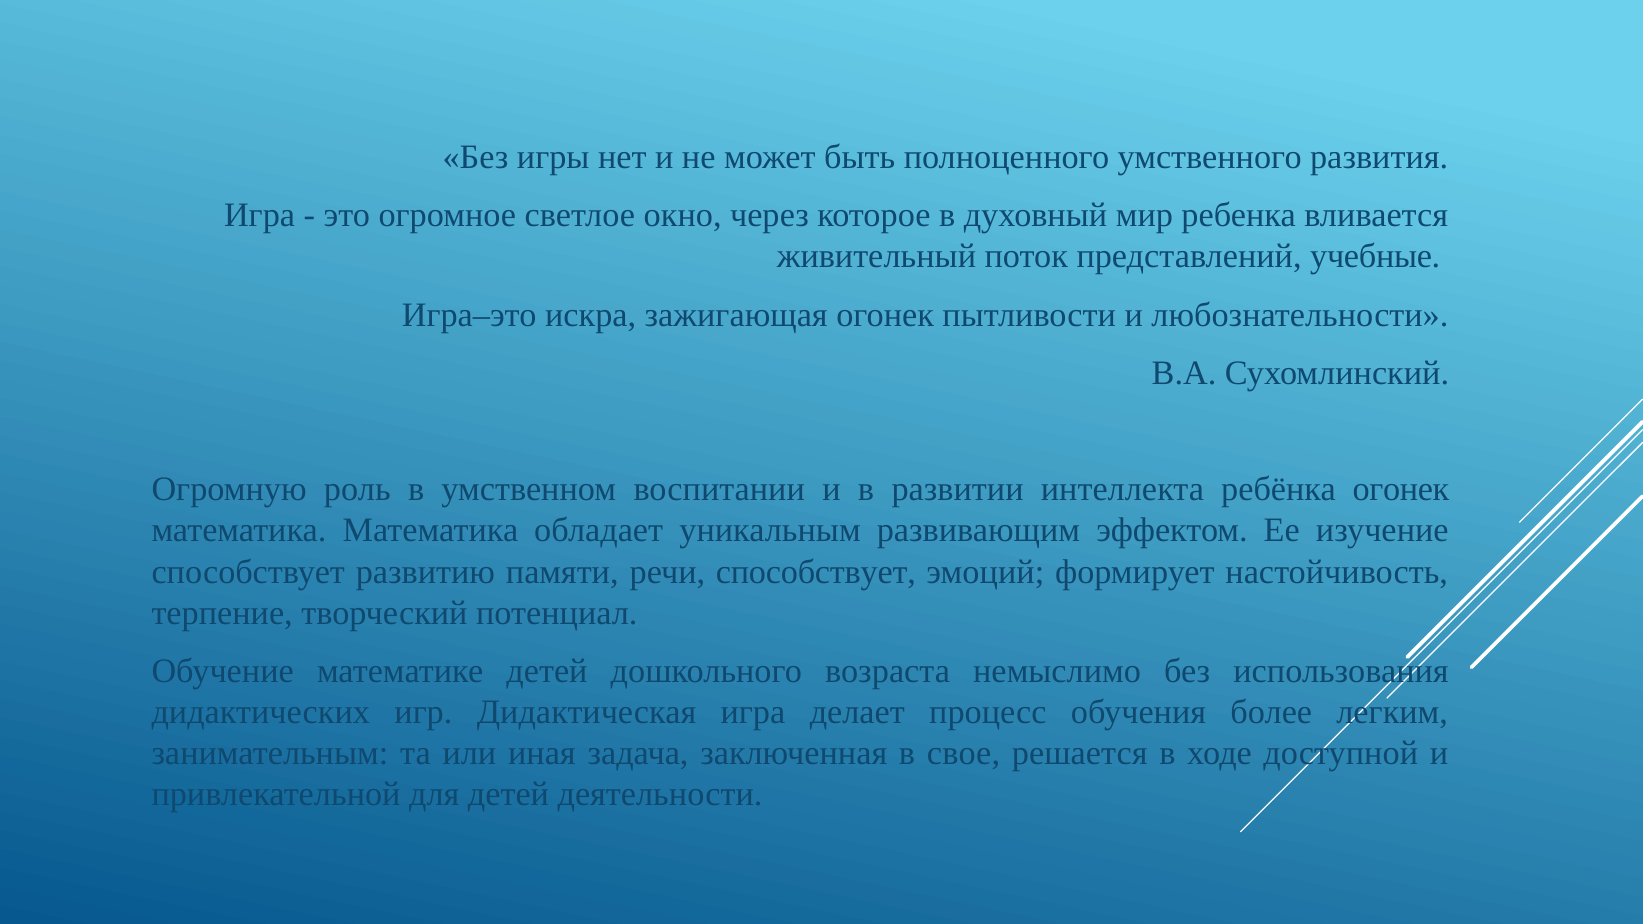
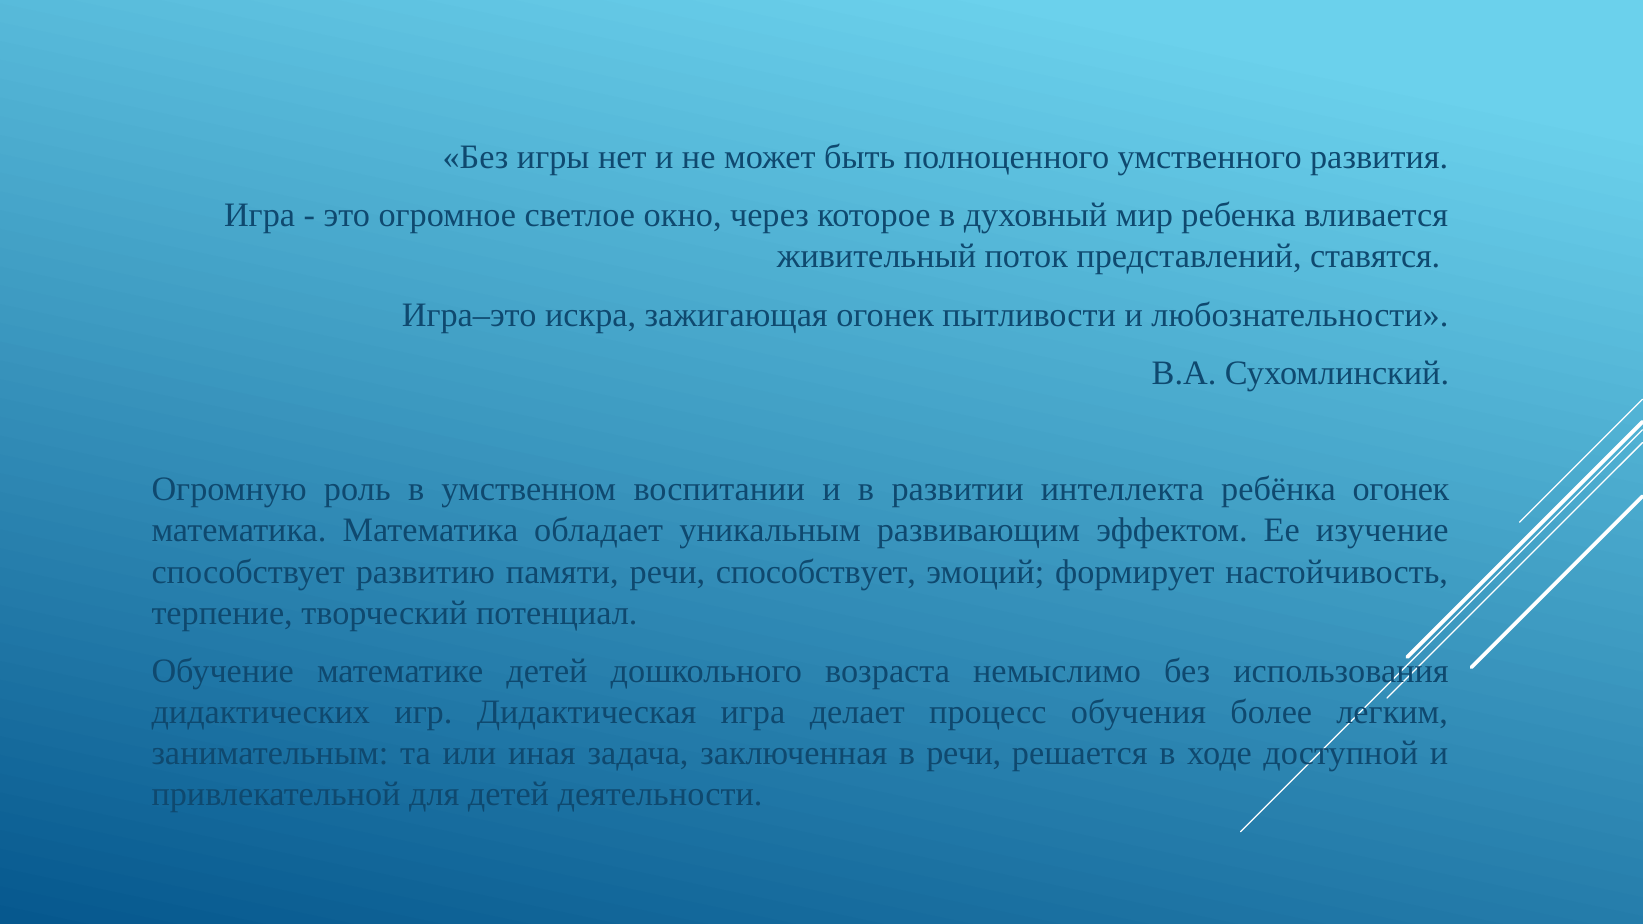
учебные: учебные -> ставятся (1375, 257)
в свое: свое -> речи (964, 754)
